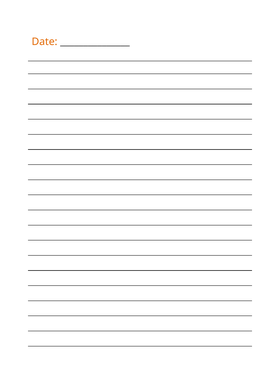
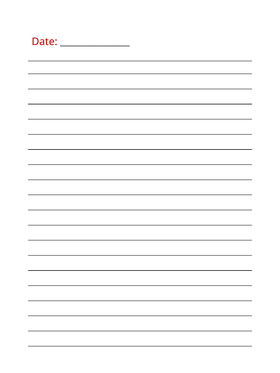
Date colour: orange -> red (45, 42)
